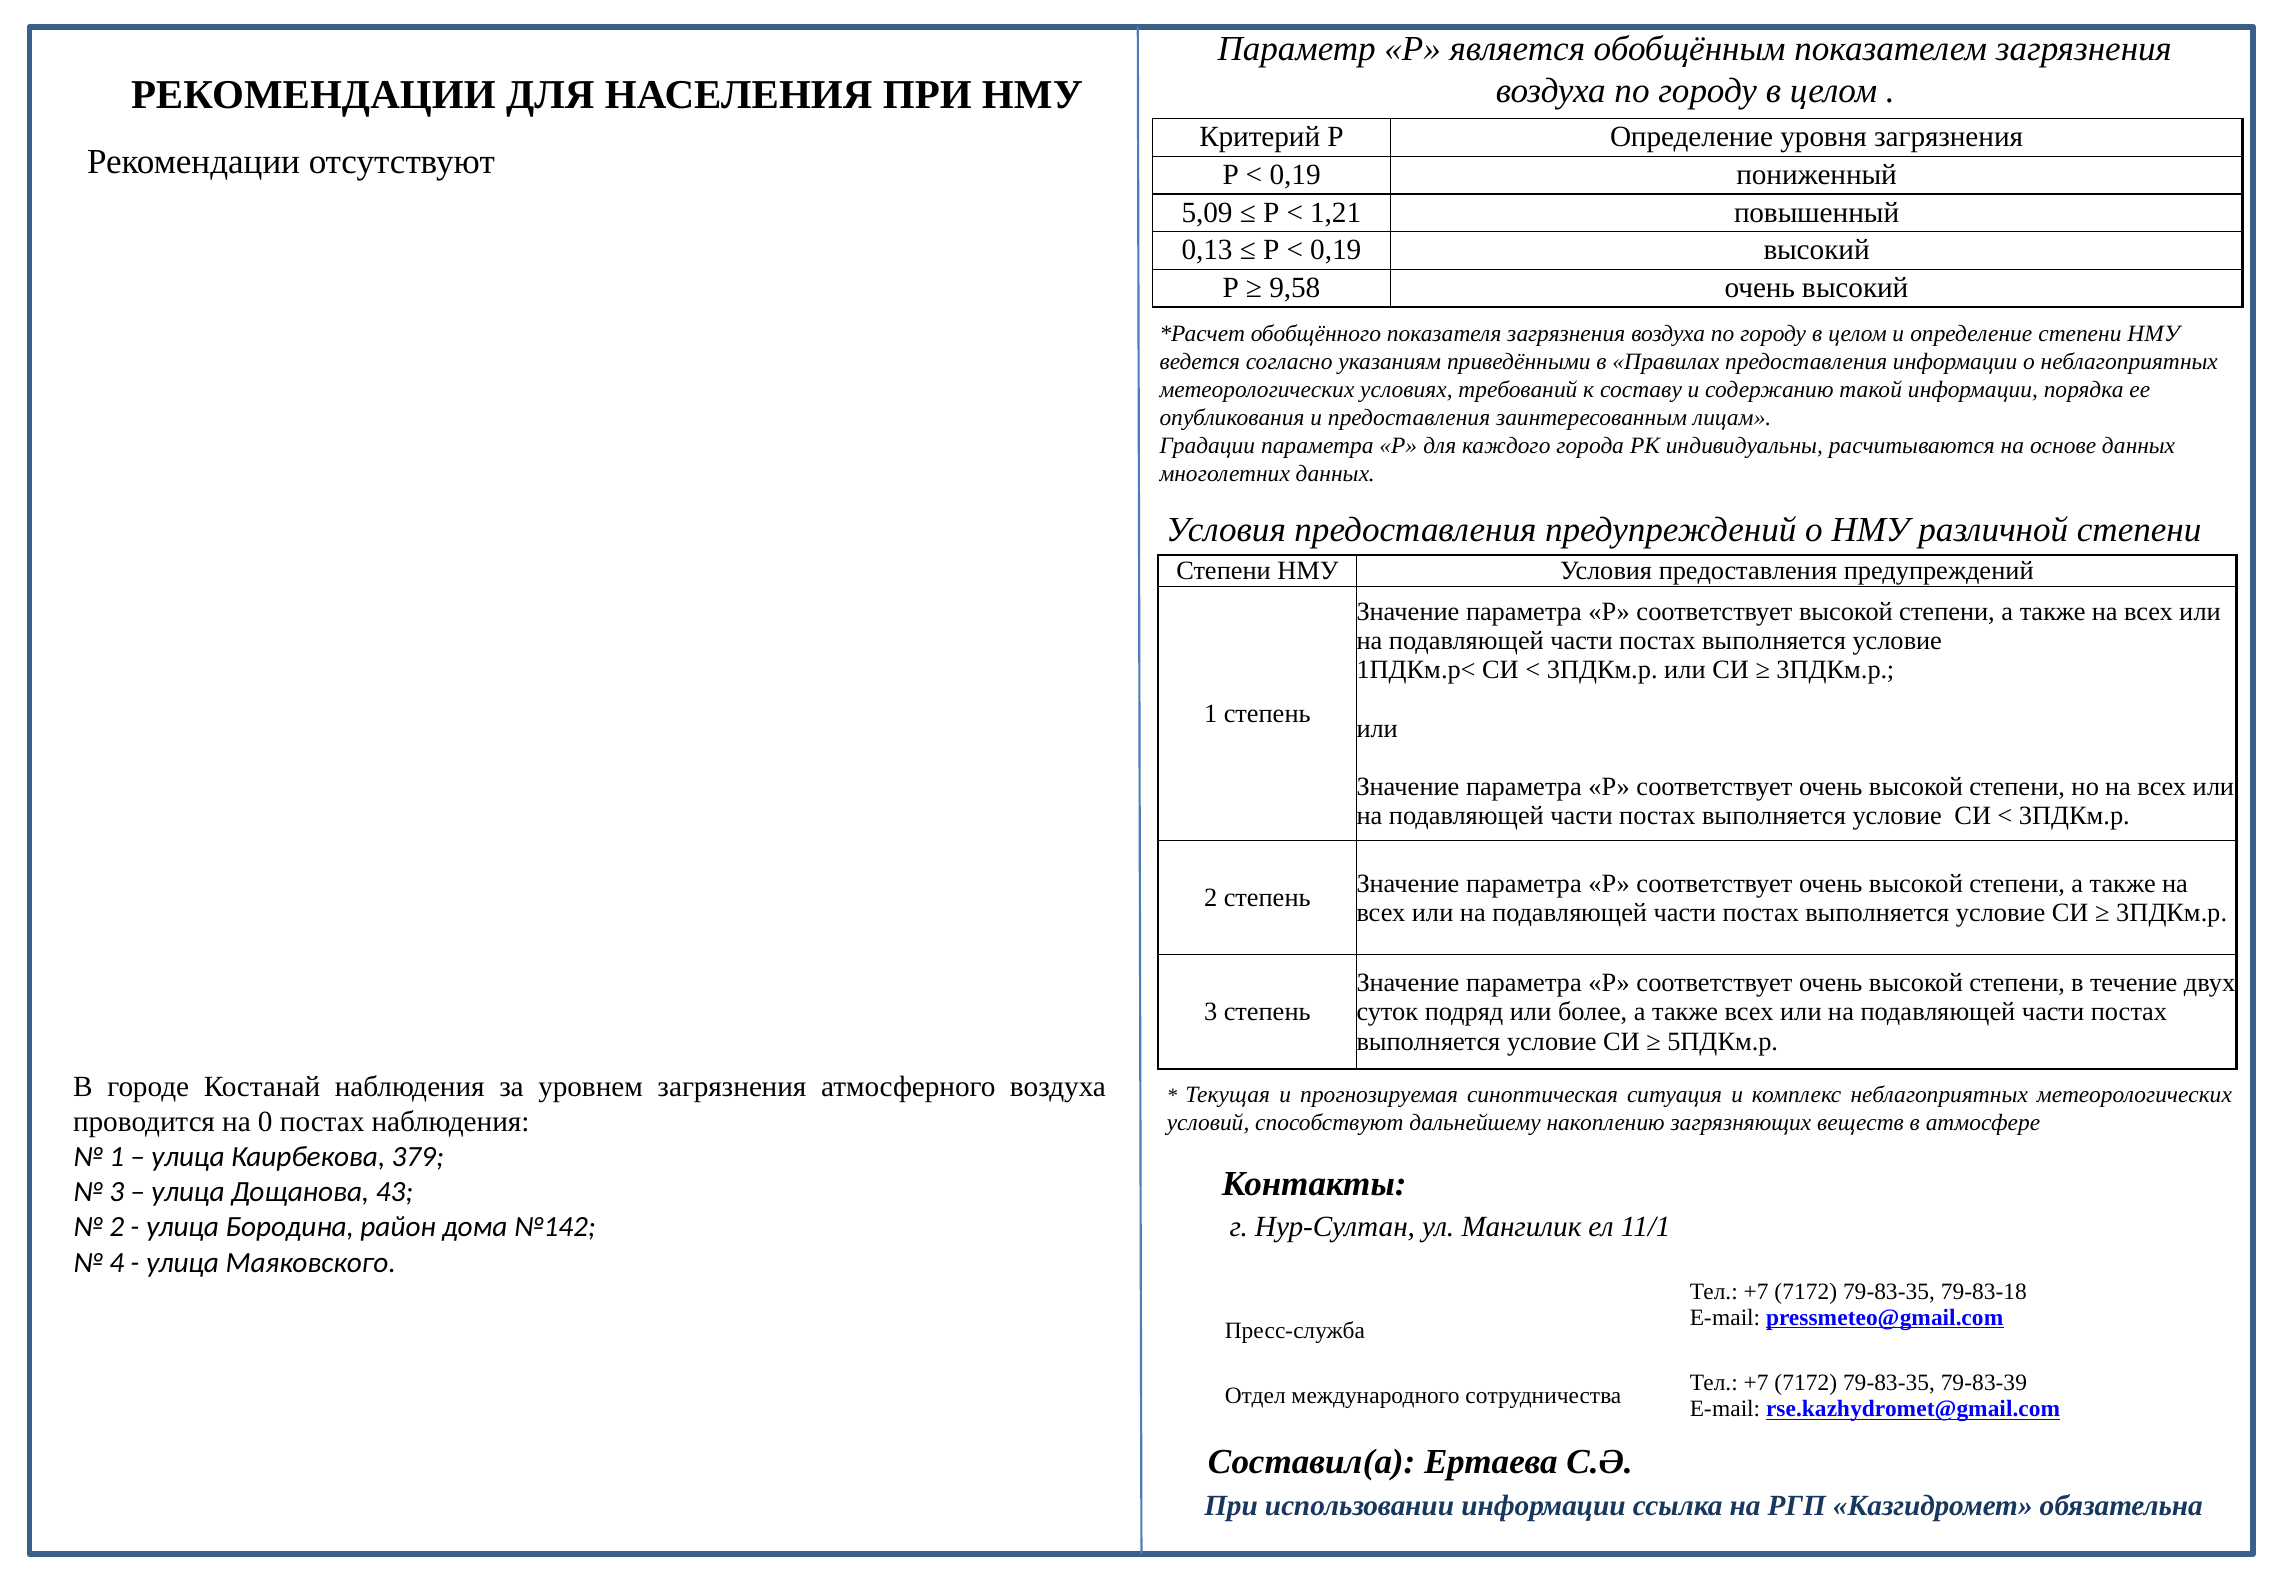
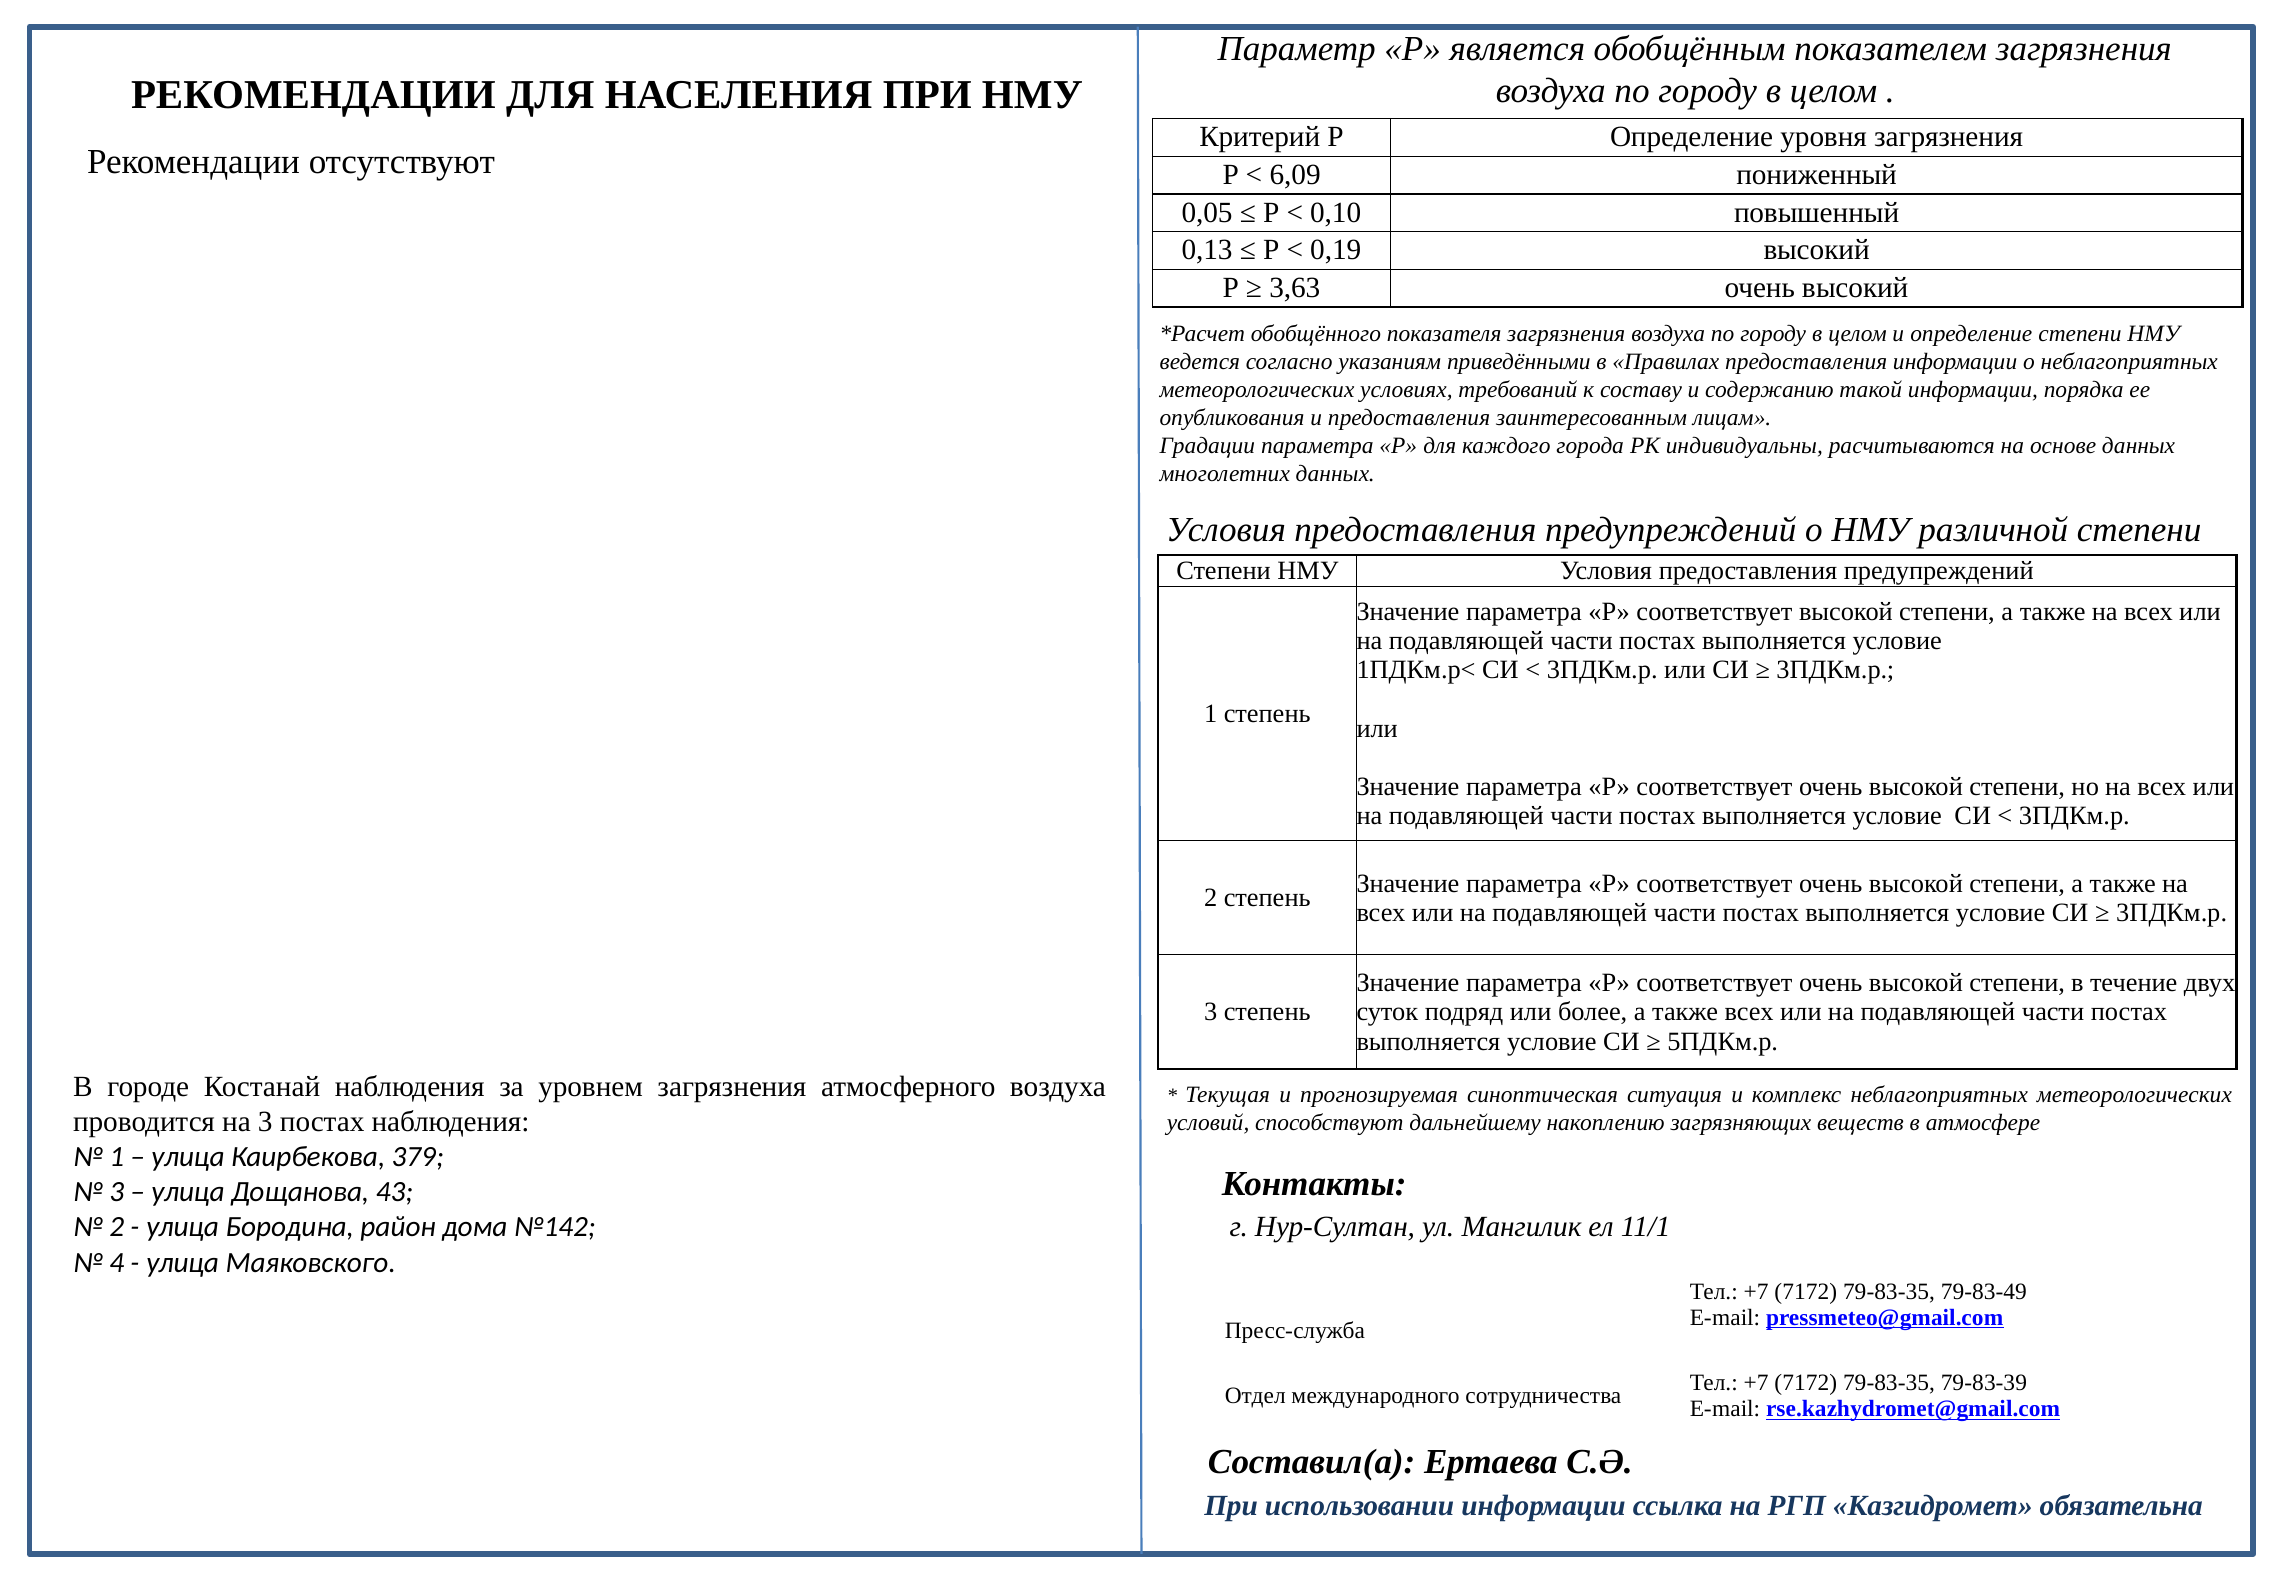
0,19: 0,19 -> 6,09 (1295, 175)
5,09: 5,09 -> 0,05 (1207, 212)
1,21: 1,21 -> 0,10 (1336, 212)
9,58: 9,58 -> 3,63 (1295, 288)
на 0: 0 -> 3 (265, 1121)
79-83-18: 79-83-18 -> 79-83-49 (1984, 1291)
